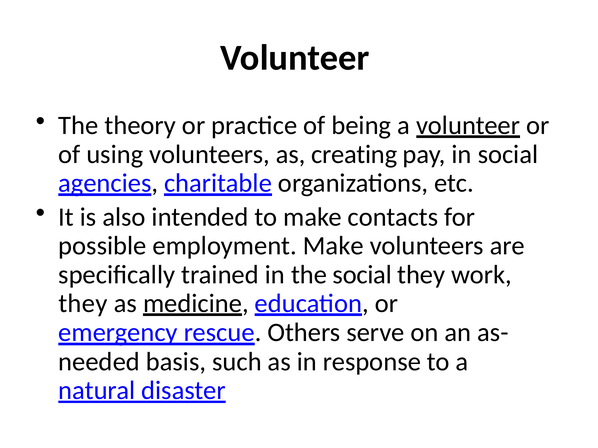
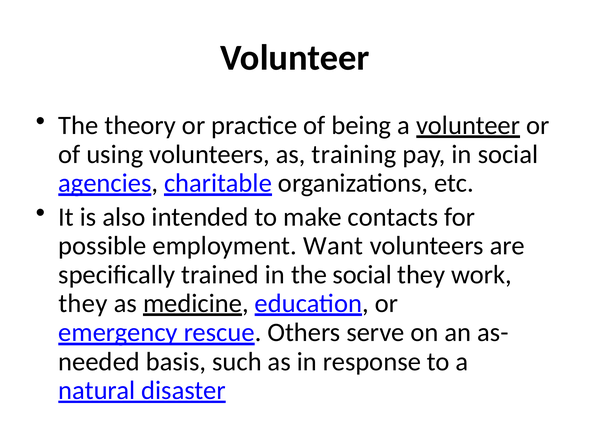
creating: creating -> training (354, 155)
employment Make: Make -> Want (333, 246)
